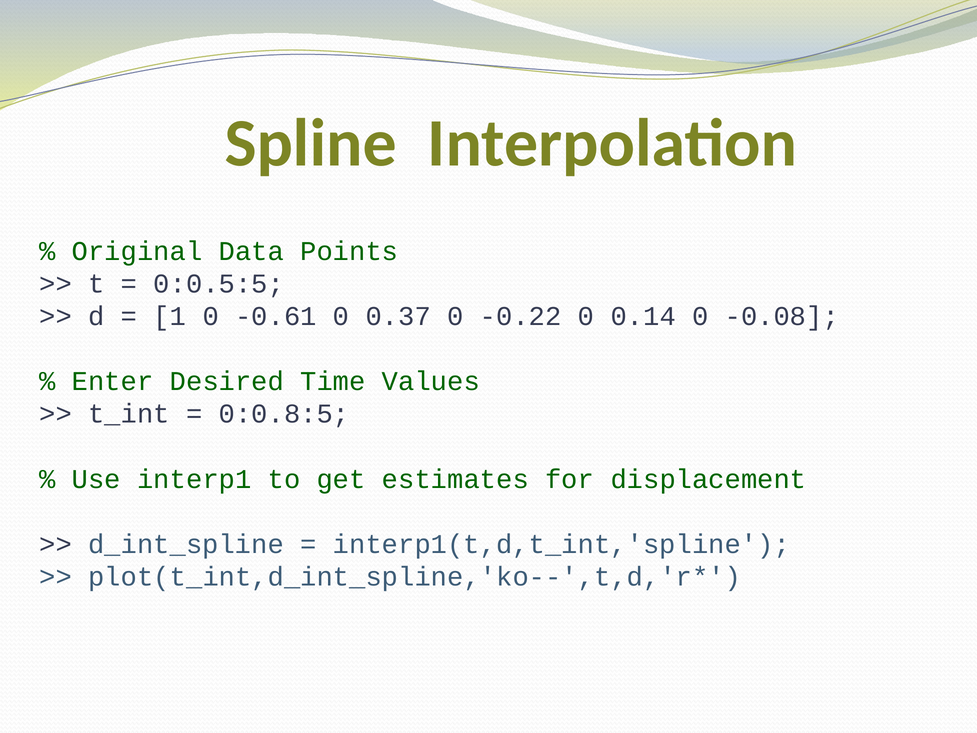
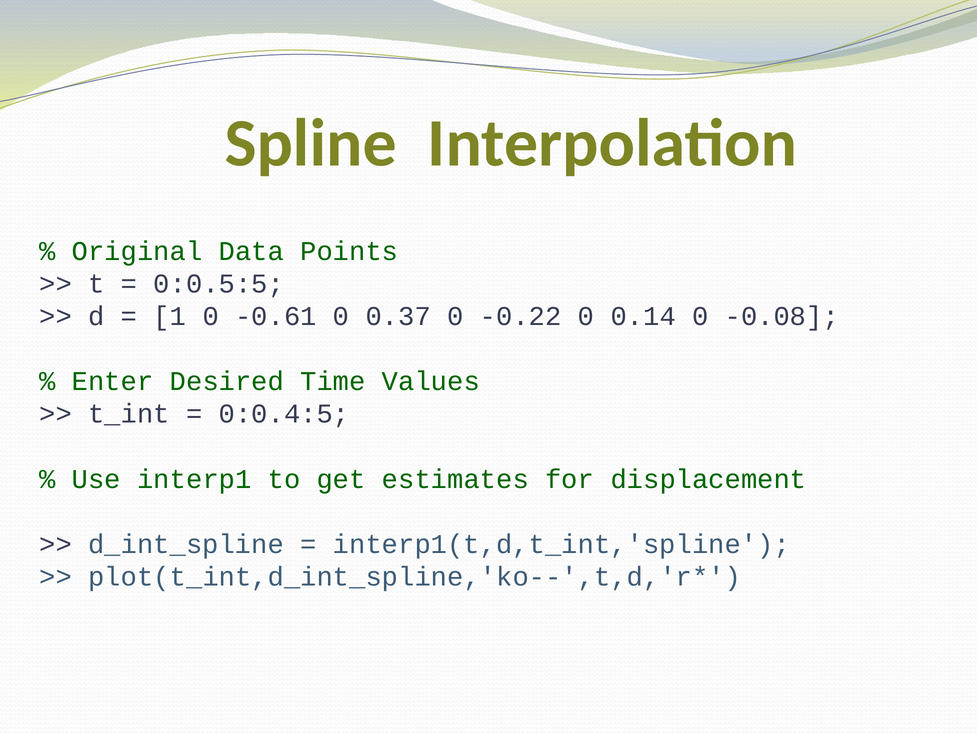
0:0.8:5: 0:0.8:5 -> 0:0.4:5 (284, 414)
